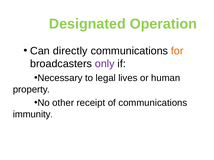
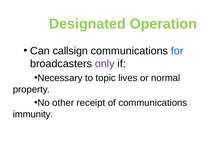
directly: directly -> callsign (70, 51)
for colour: orange -> blue (177, 51)
legal: legal -> topic (106, 78)
human: human -> normal (166, 78)
